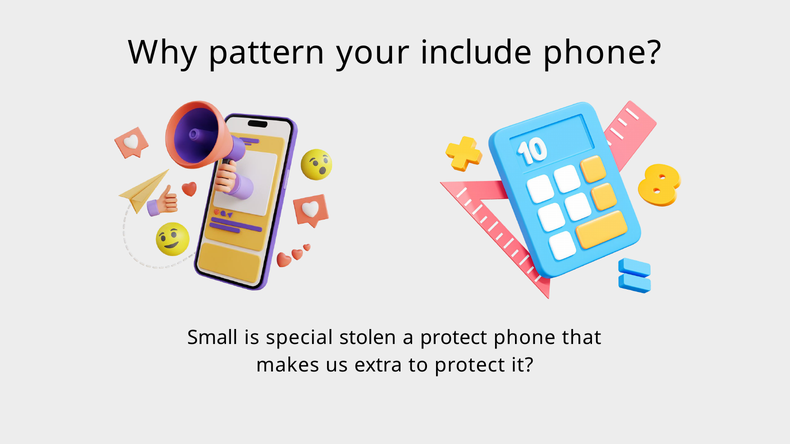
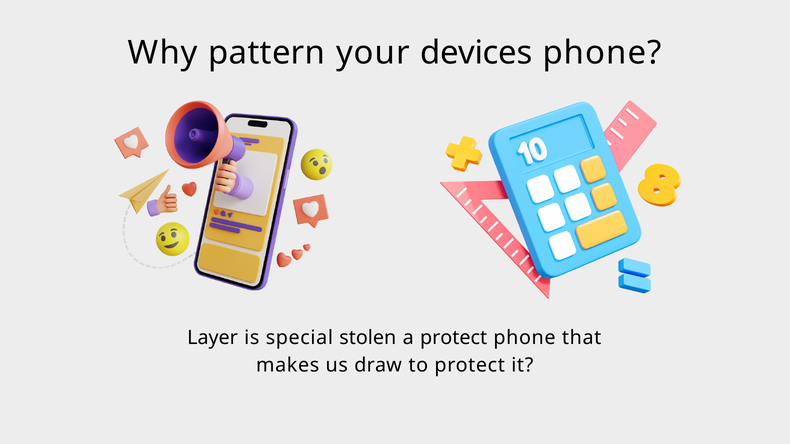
include: include -> devices (476, 53)
Small: Small -> Layer (213, 338)
extra: extra -> draw (378, 366)
